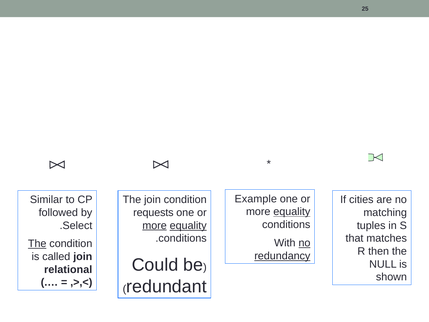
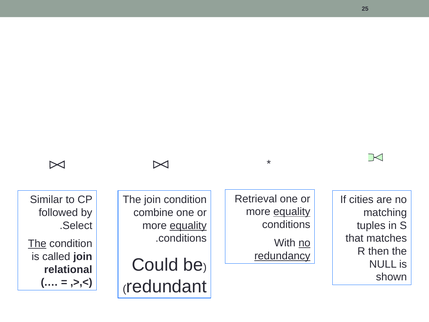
Example: Example -> Retrieval (256, 199)
requests: requests -> combine (153, 212)
more underline: present -> none (155, 225)
